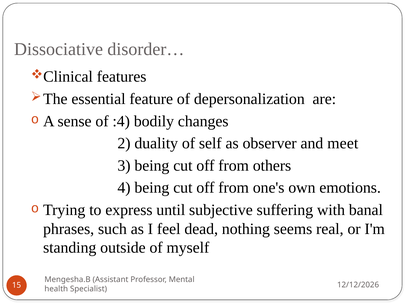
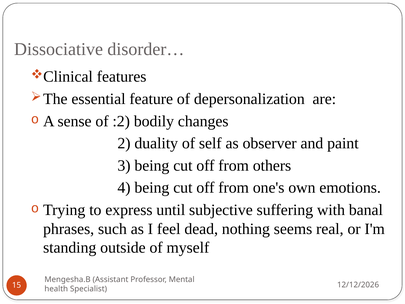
:4: :4 -> :2 (121, 121)
meet: meet -> paint (343, 143)
